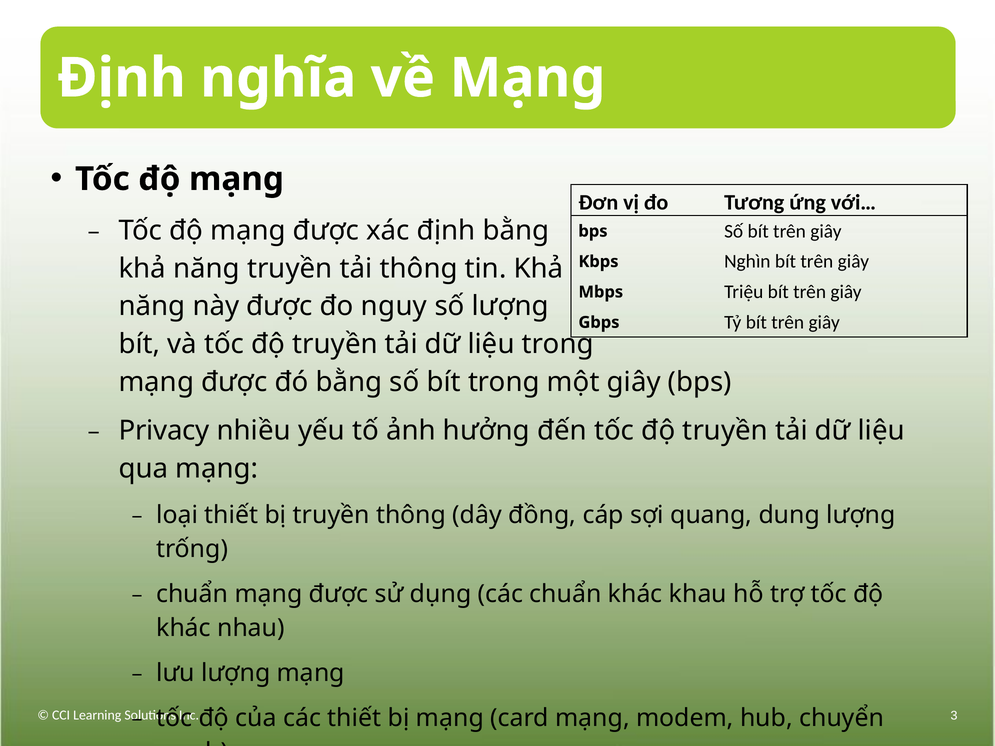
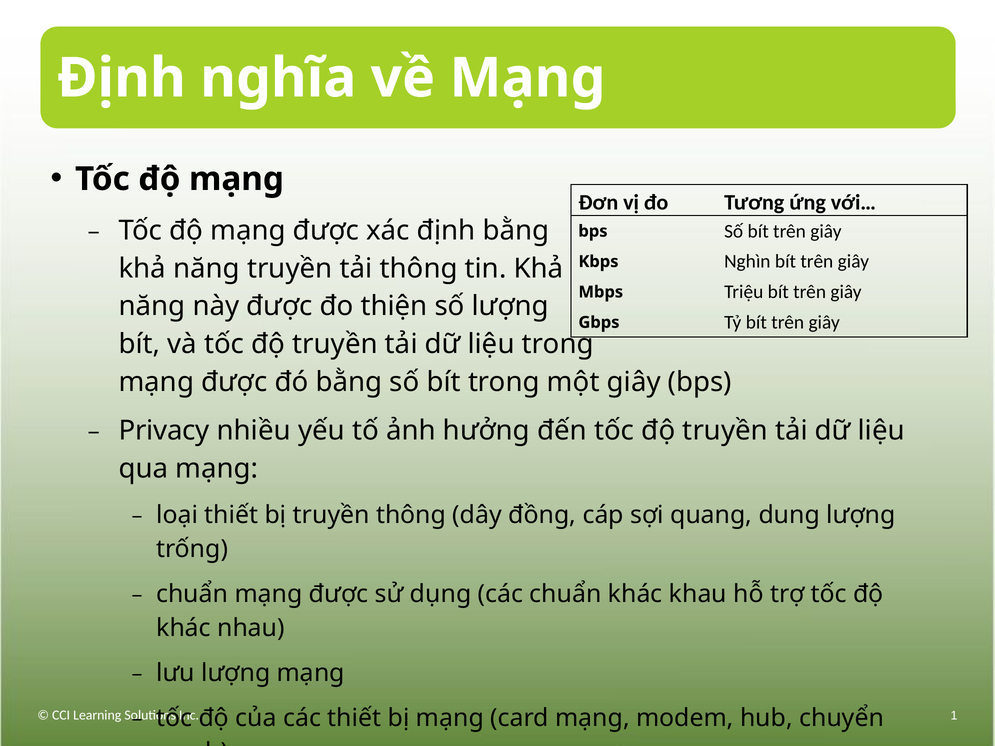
nguy: nguy -> thiện (394, 306)
3: 3 -> 1 (954, 716)
